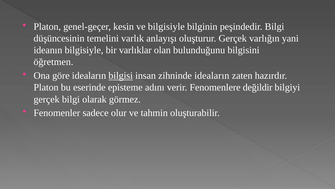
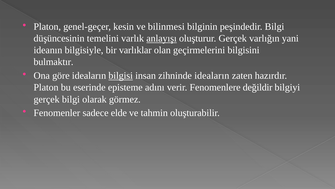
ve bilgisiyle: bilgisiyle -> bilinmesi (166, 27)
anlayışı underline: none -> present (162, 38)
bulunduğunu: bulunduğunu -> geçirmelerini (199, 50)
öğretmen: öğretmen -> bulmaktır (54, 62)
olur: olur -> elde (119, 113)
